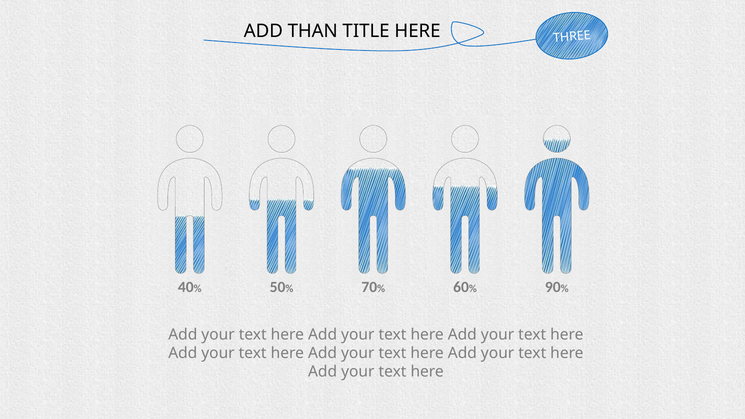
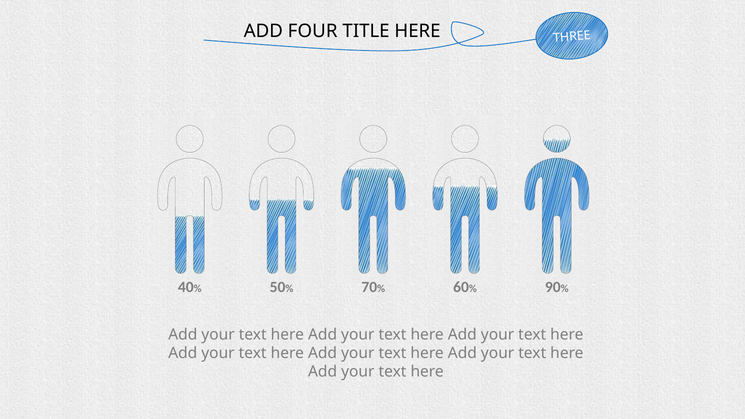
THAN: THAN -> FOUR (313, 31)
